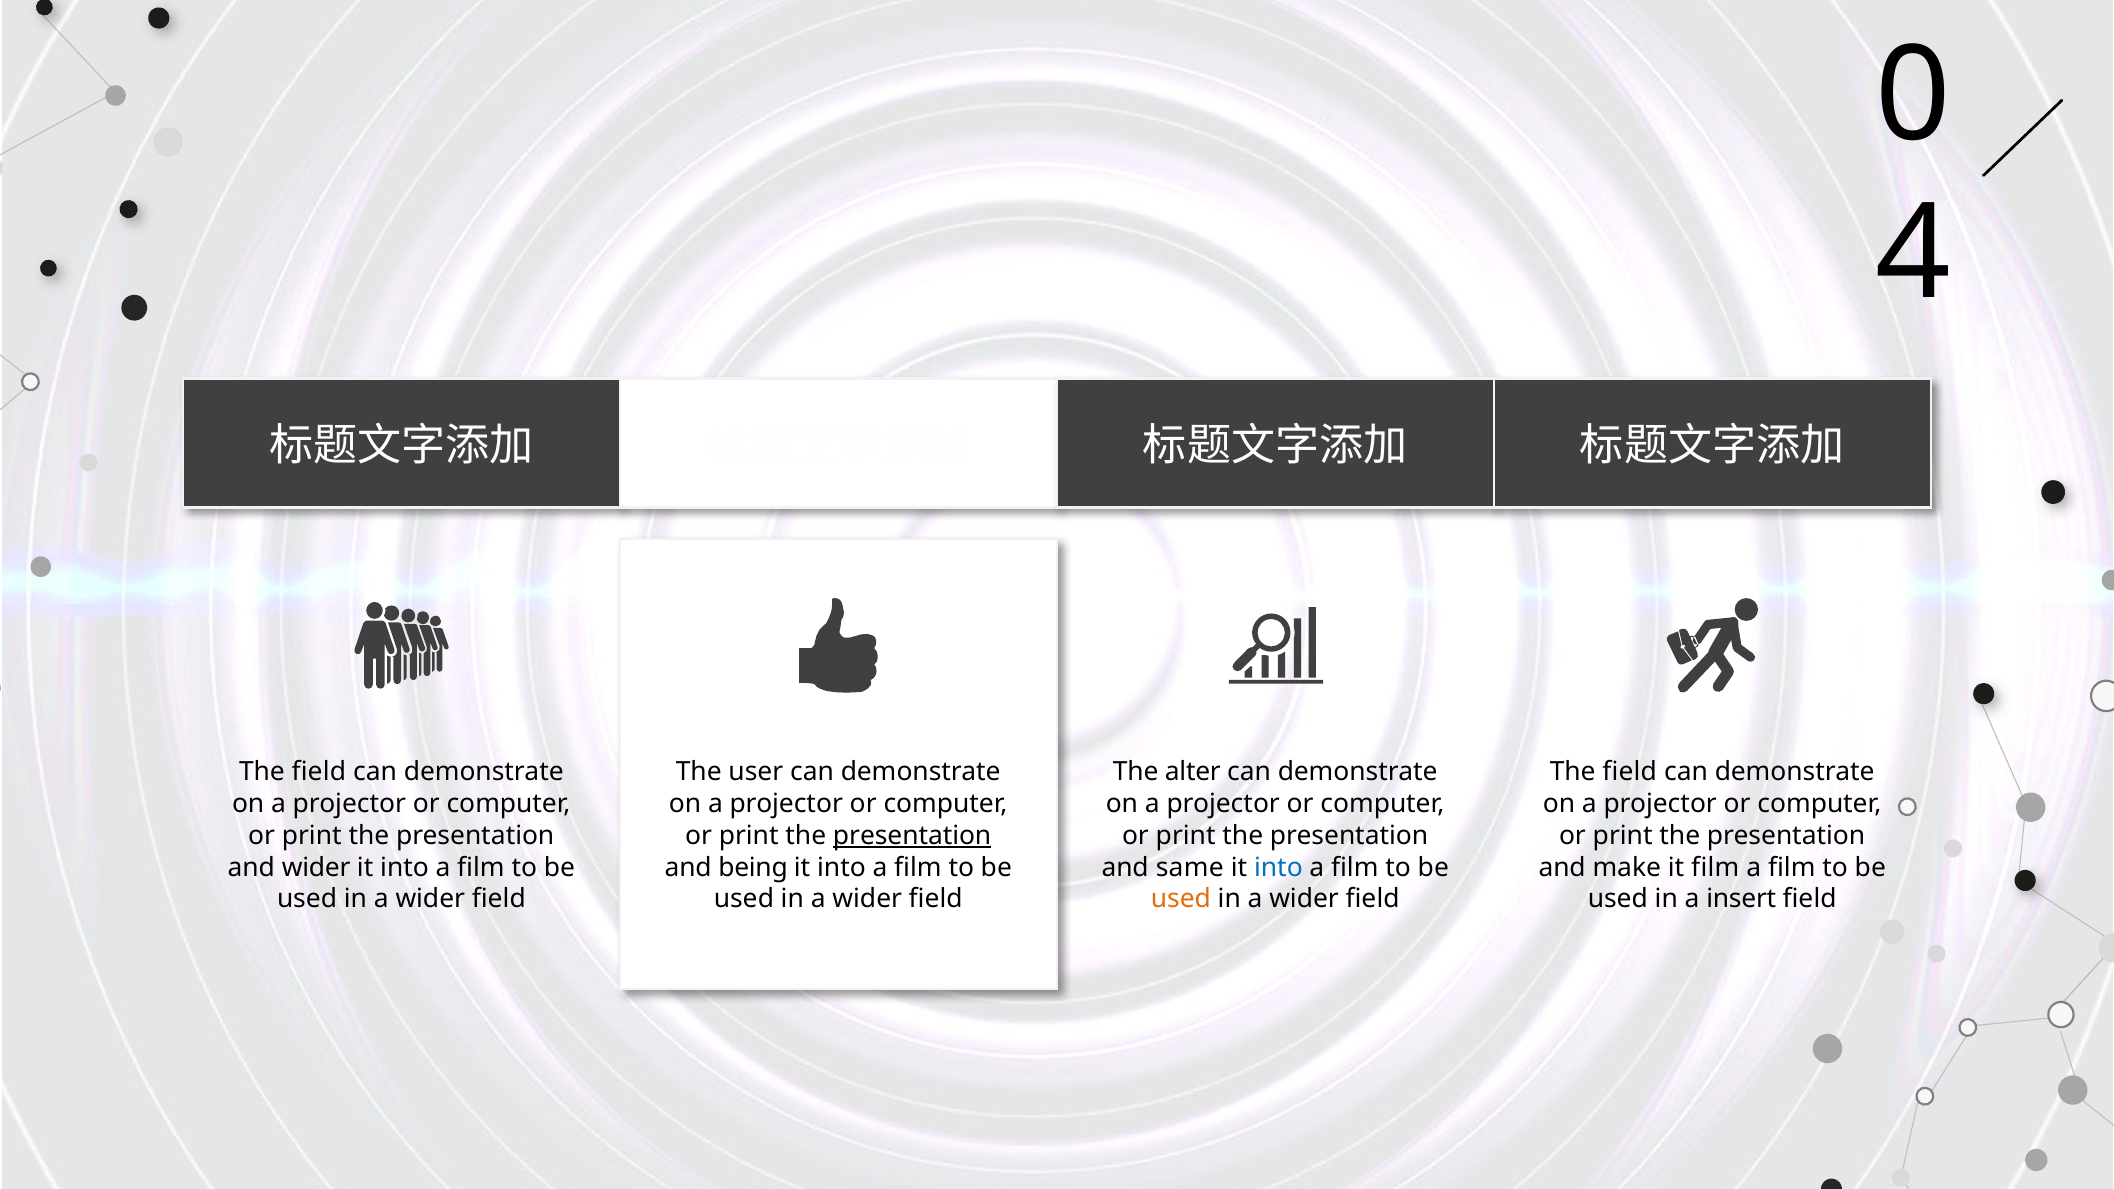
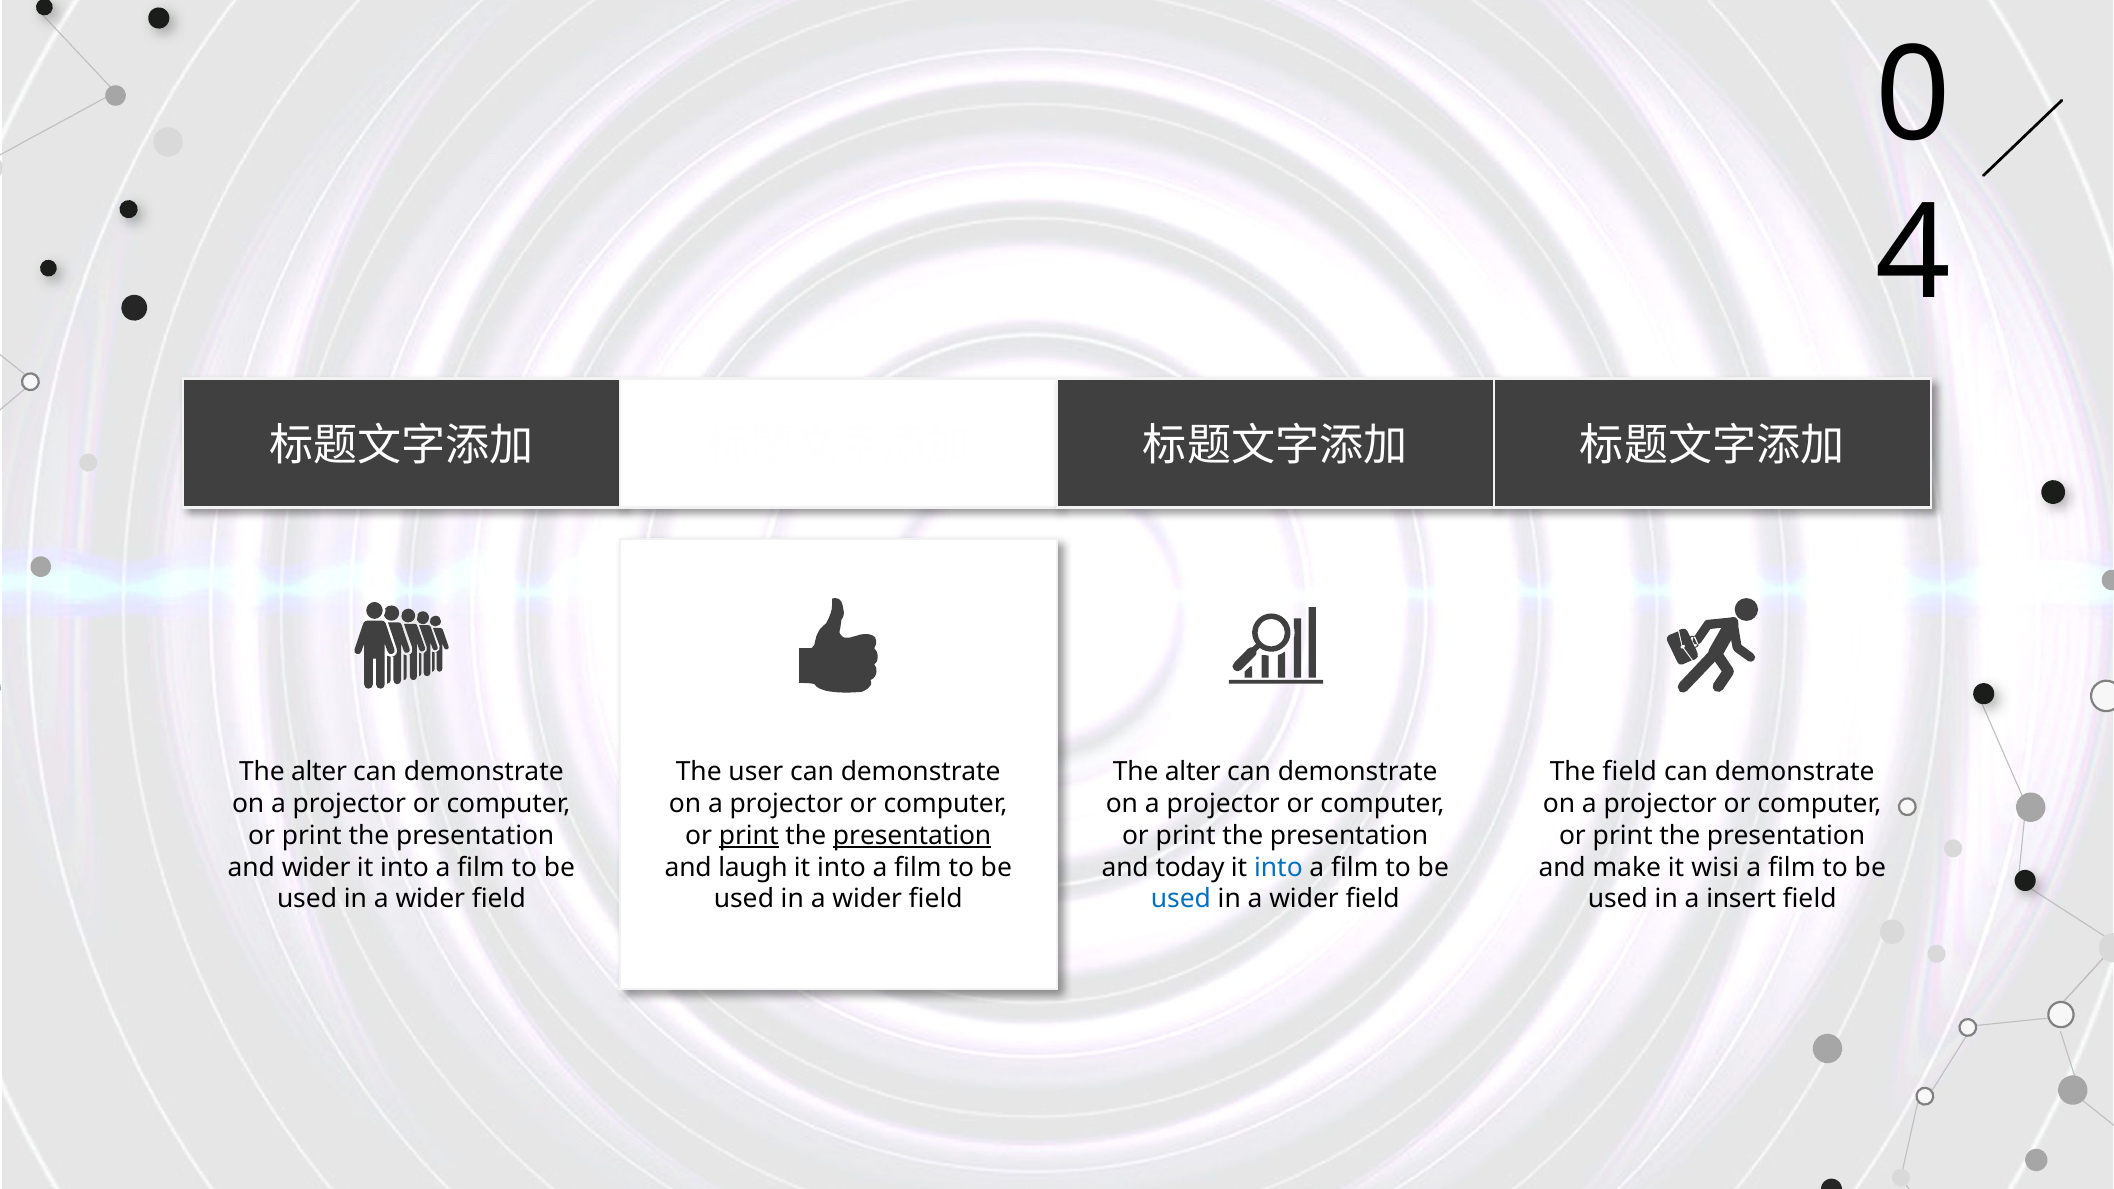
field: field -> alter (319, 772)
print underline: none -> present (749, 836)
being: being -> laugh (753, 867)
same: same -> today (1190, 867)
it film: film -> wisi (1715, 867)
used colour: orange -> blue (1181, 899)
